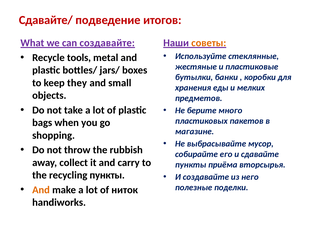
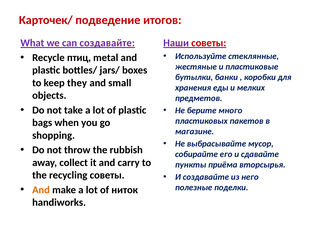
Сдавайте/: Сдавайте/ -> Карточек/ (46, 20)
советы colour: orange -> red (209, 43)
tools: tools -> птиц (79, 58)
recycling пункты: пункты -> советы (107, 175)
